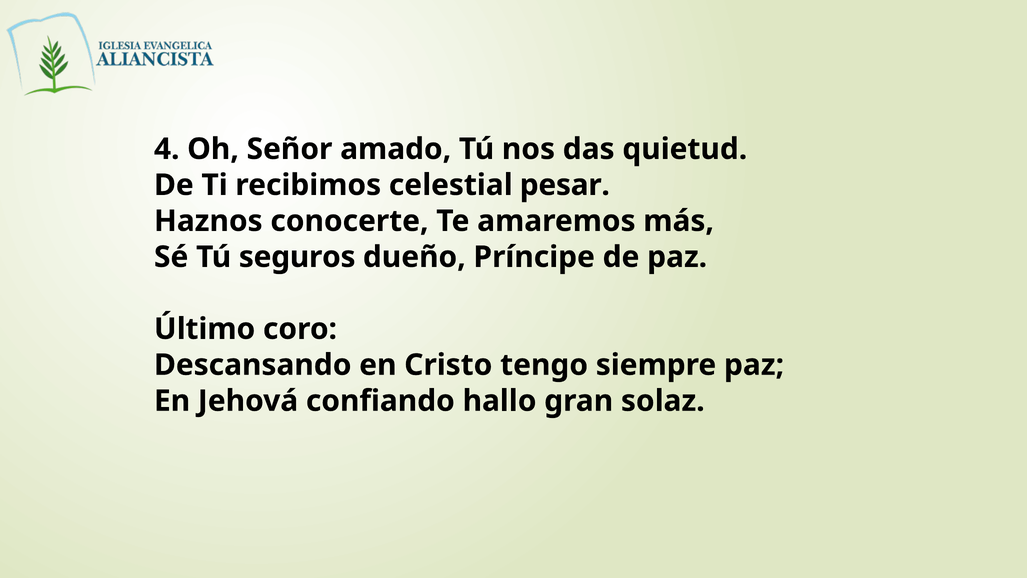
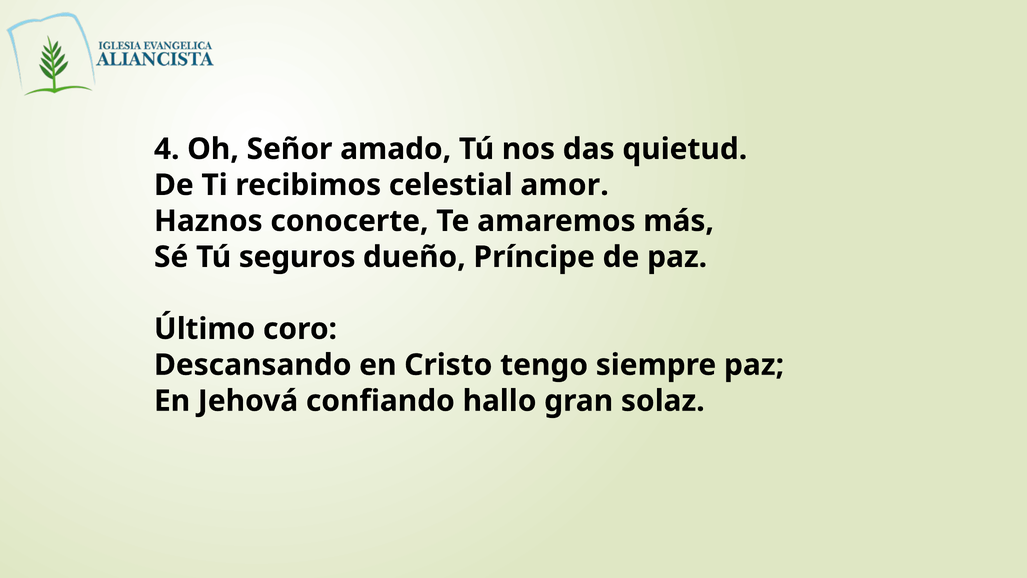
pesar: pesar -> amor (565, 185)
